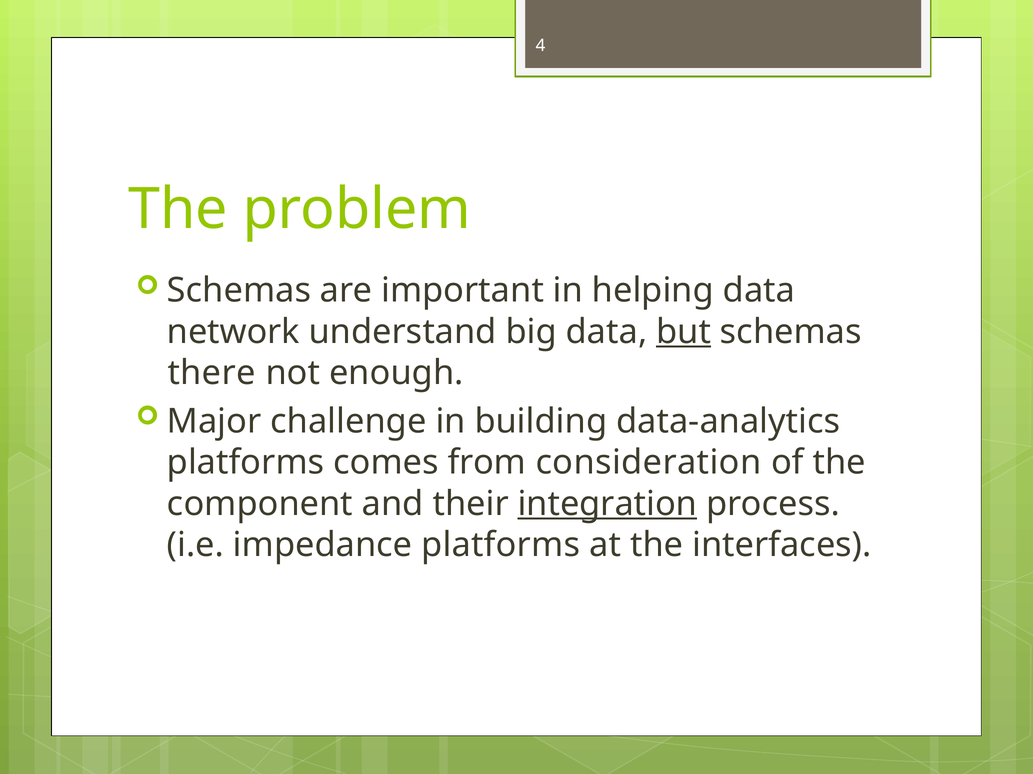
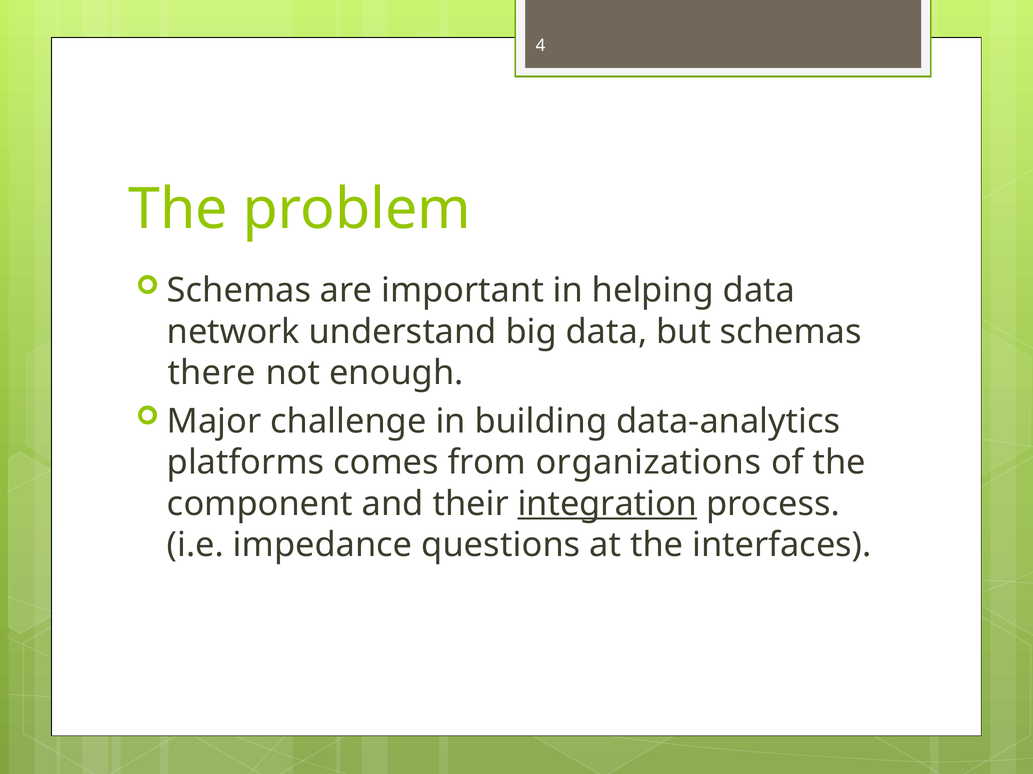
but underline: present -> none (684, 332)
consideration: consideration -> organizations (648, 463)
impedance platforms: platforms -> questions (501, 546)
